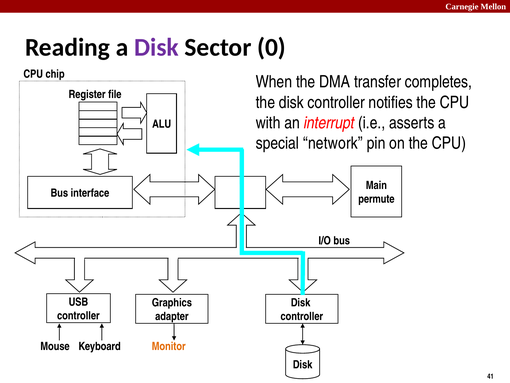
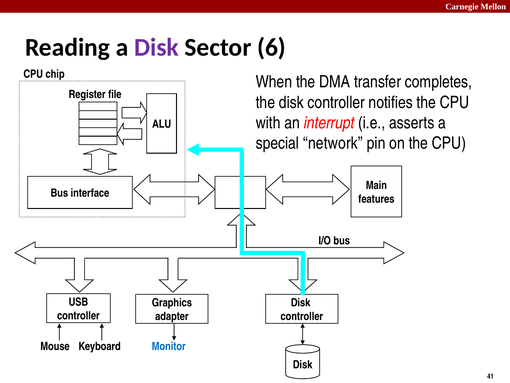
0: 0 -> 6 (272, 47)
permute: permute -> features (376, 199)
Monitor colour: orange -> blue (169, 346)
